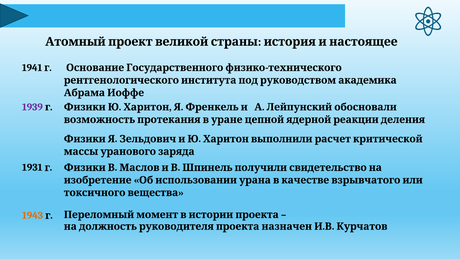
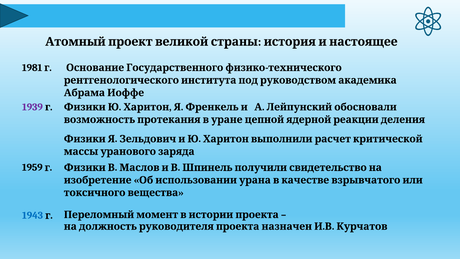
1941: 1941 -> 1981 (32, 68)
1931: 1931 -> 1959 (32, 167)
1943 colour: orange -> blue (33, 215)
